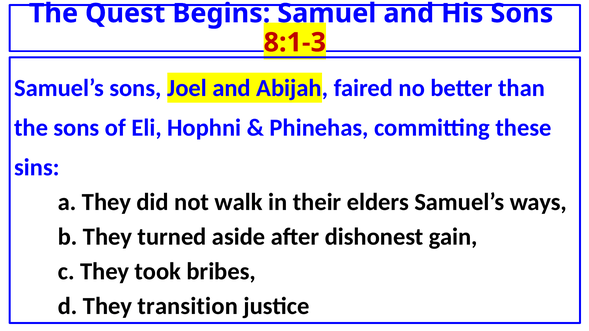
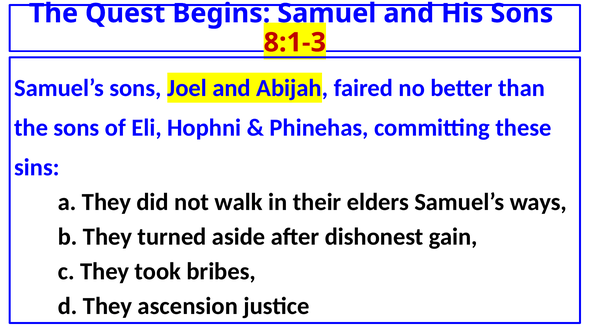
transition: transition -> ascension (188, 306)
